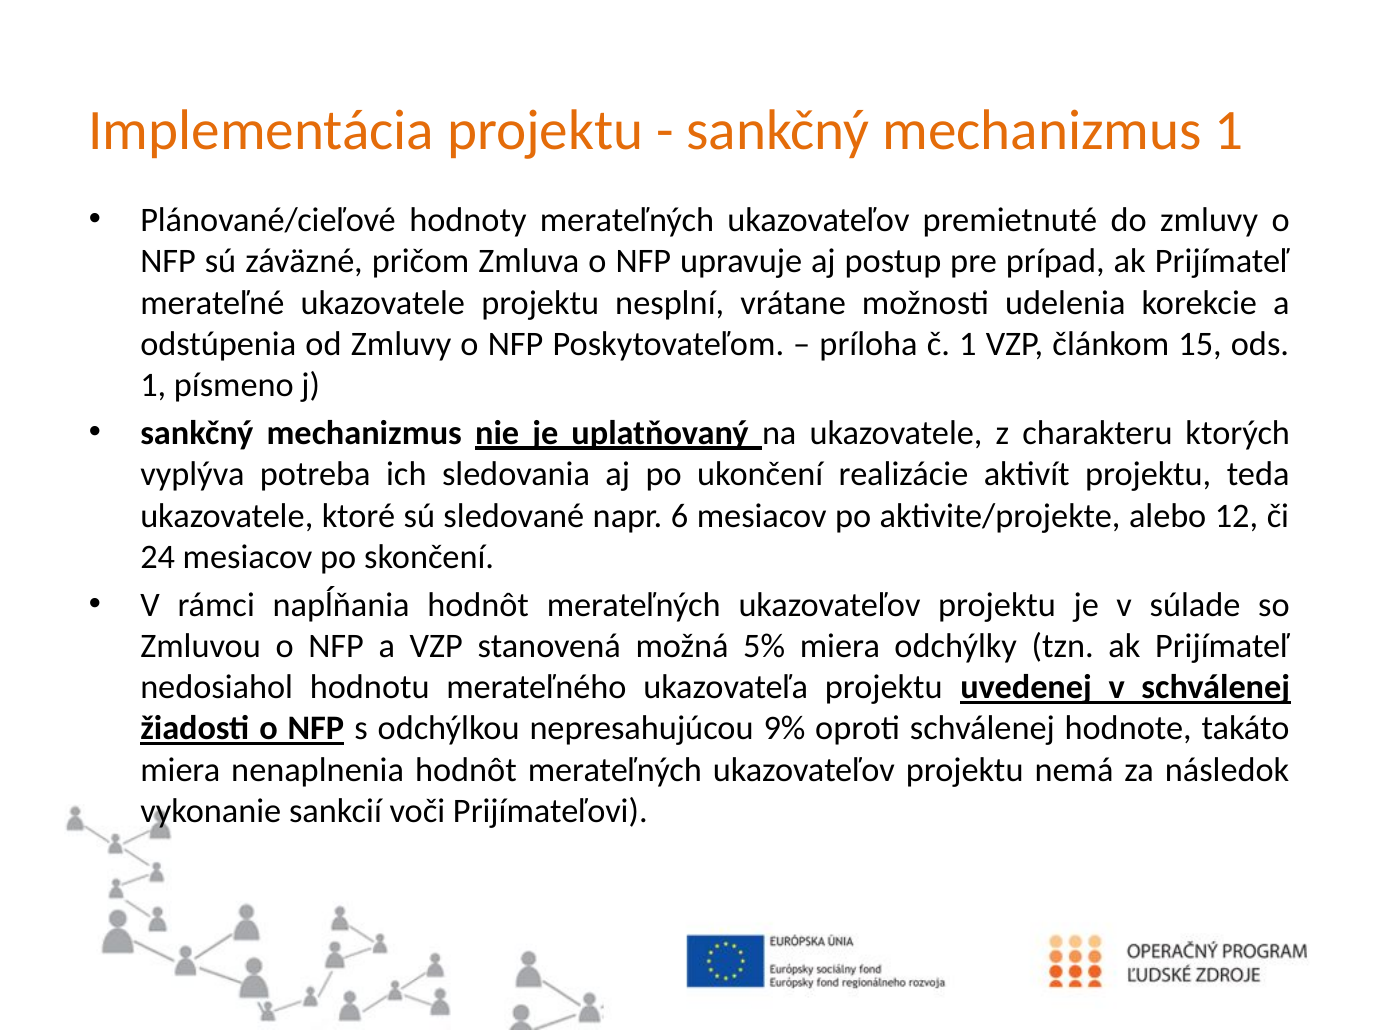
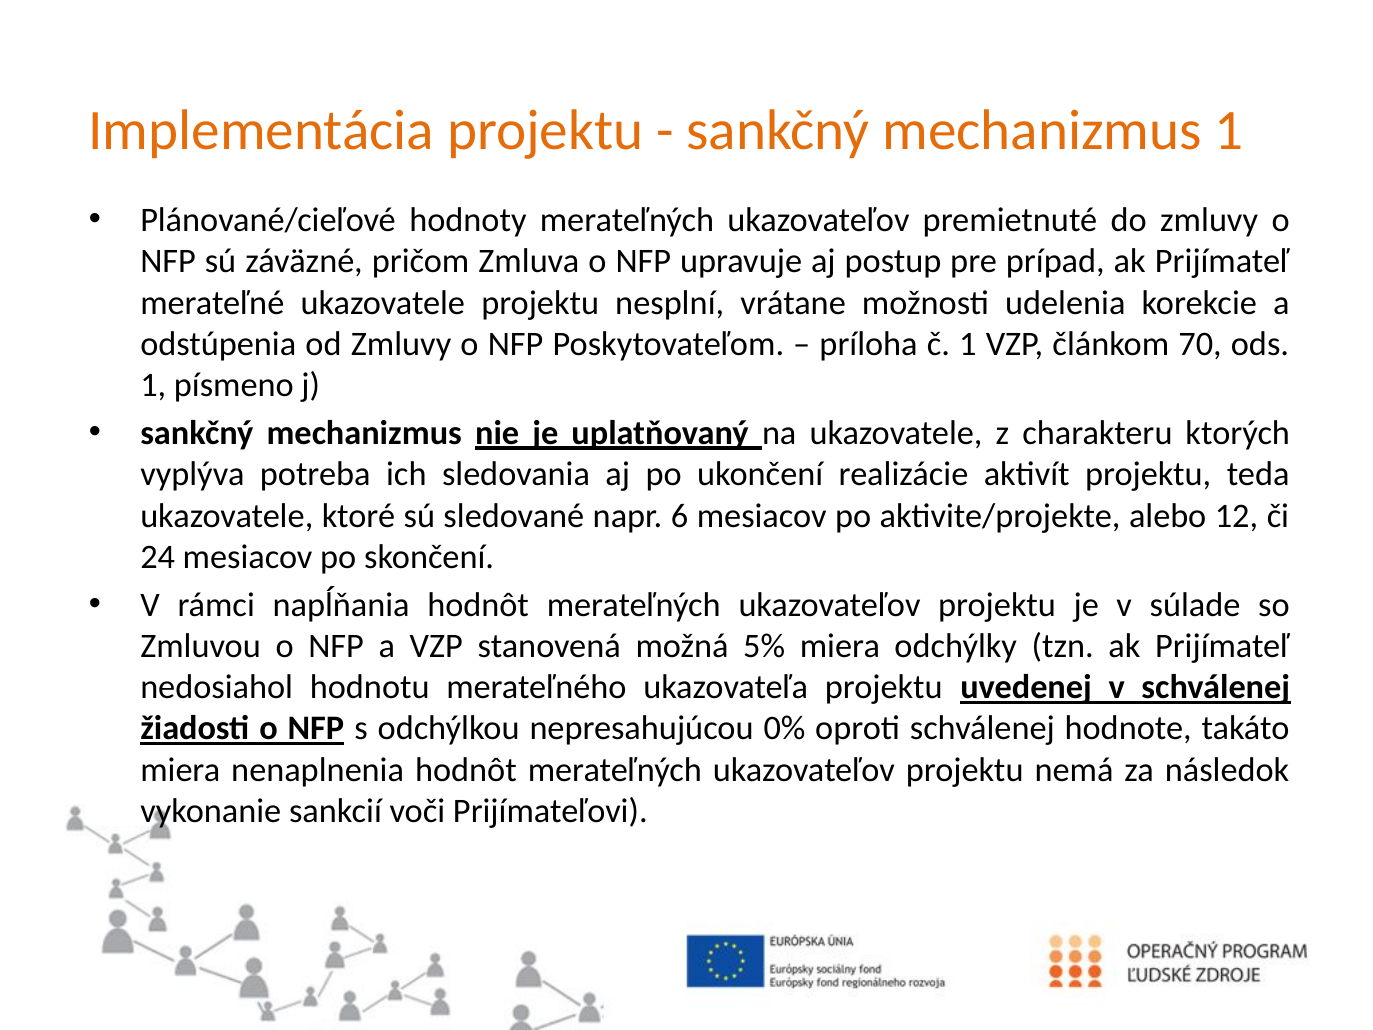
15: 15 -> 70 (1200, 344)
9%: 9% -> 0% (784, 728)
